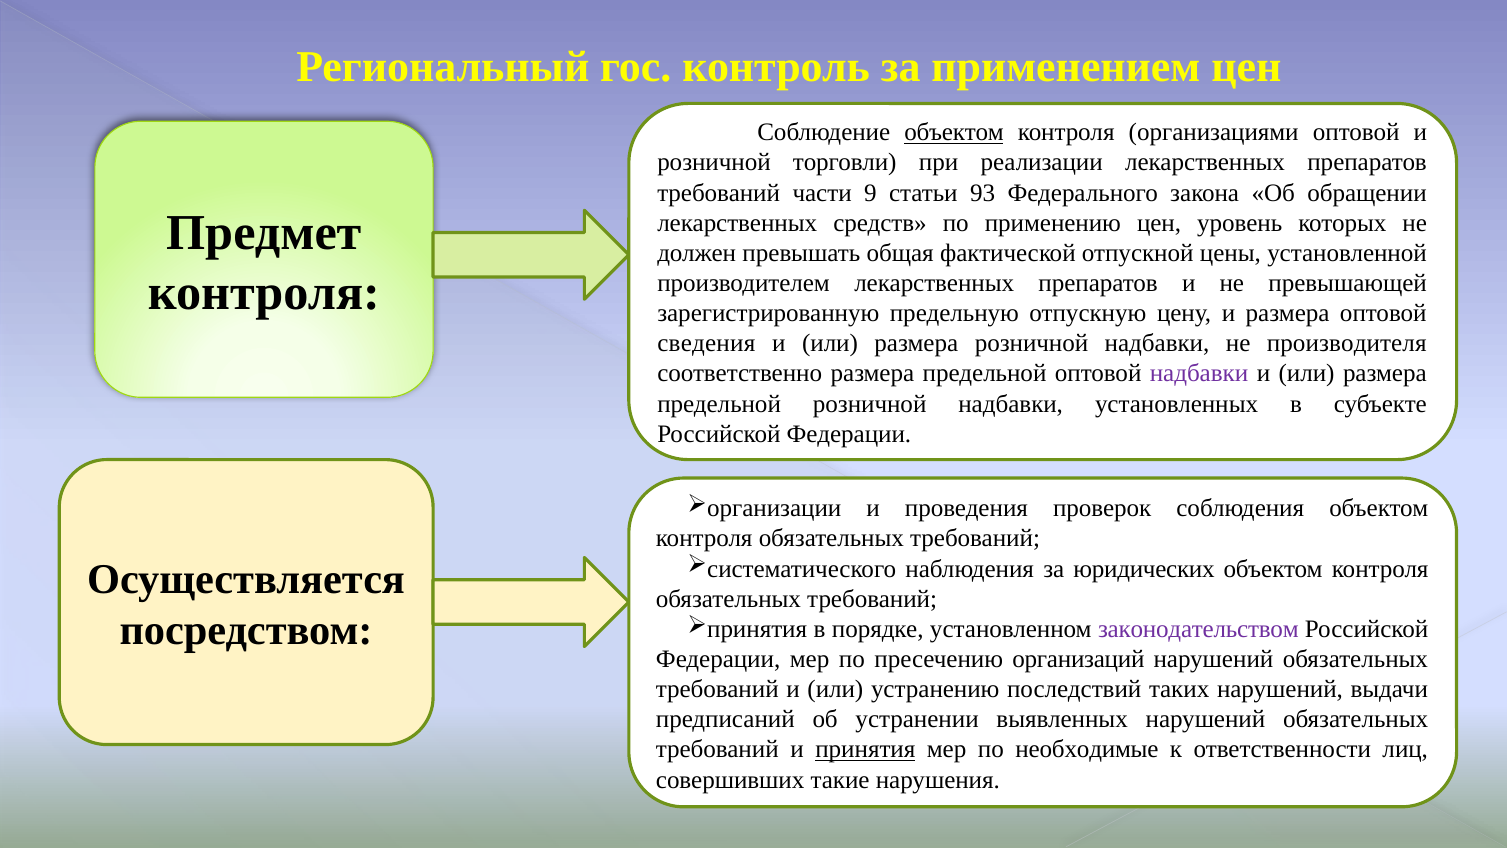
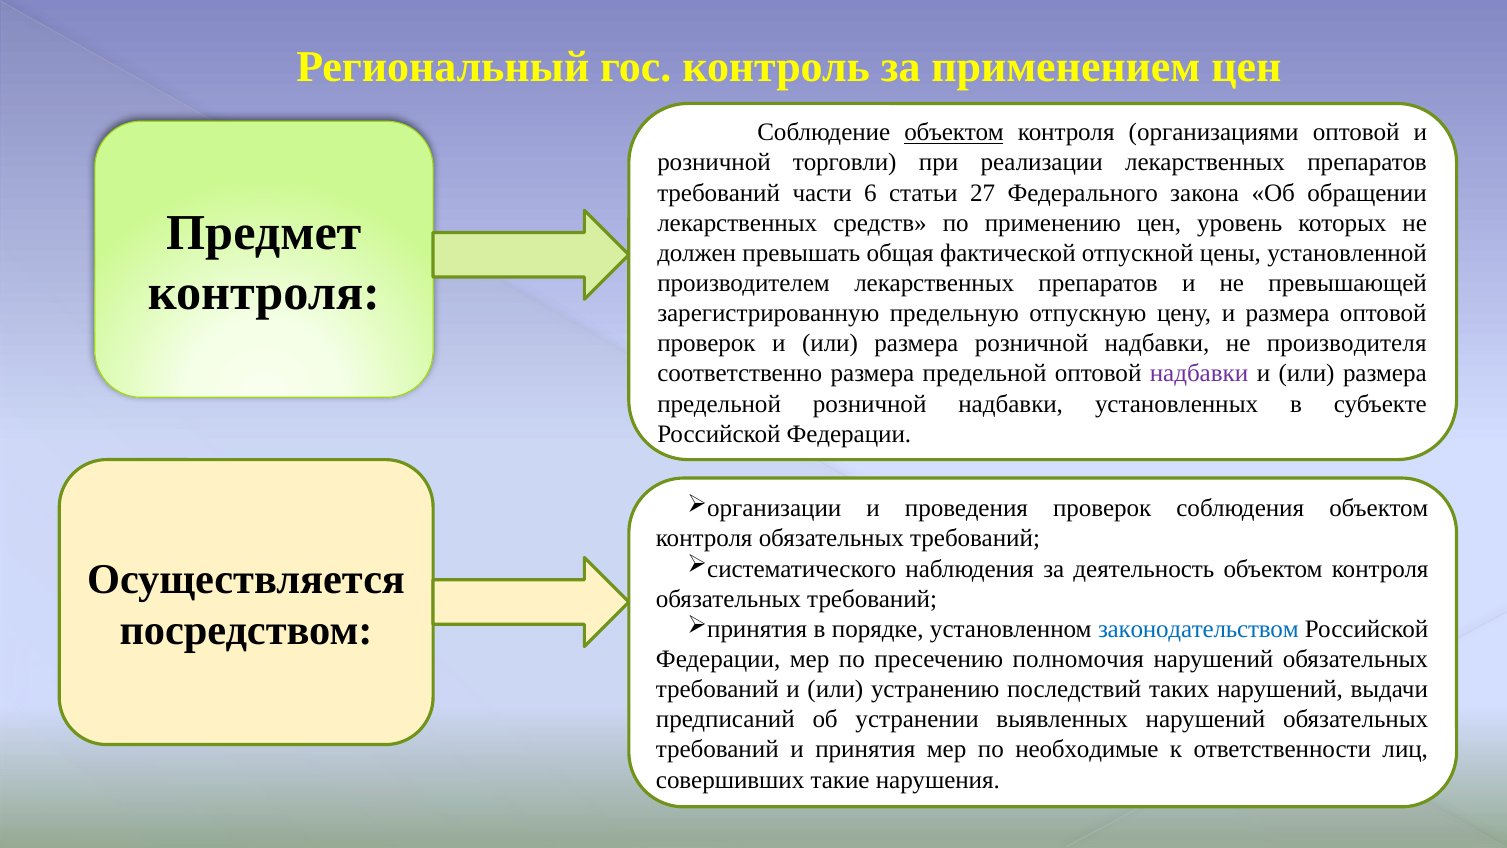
9: 9 -> 6 (870, 193)
93: 93 -> 27 (983, 193)
сведения: сведения -> проверок (706, 343)
юридических: юридических -> деятельность (1144, 569)
законодательством colour: purple -> blue (1198, 629)
организаций: организаций -> полномочия (1078, 659)
принятия underline: present -> none (865, 749)
